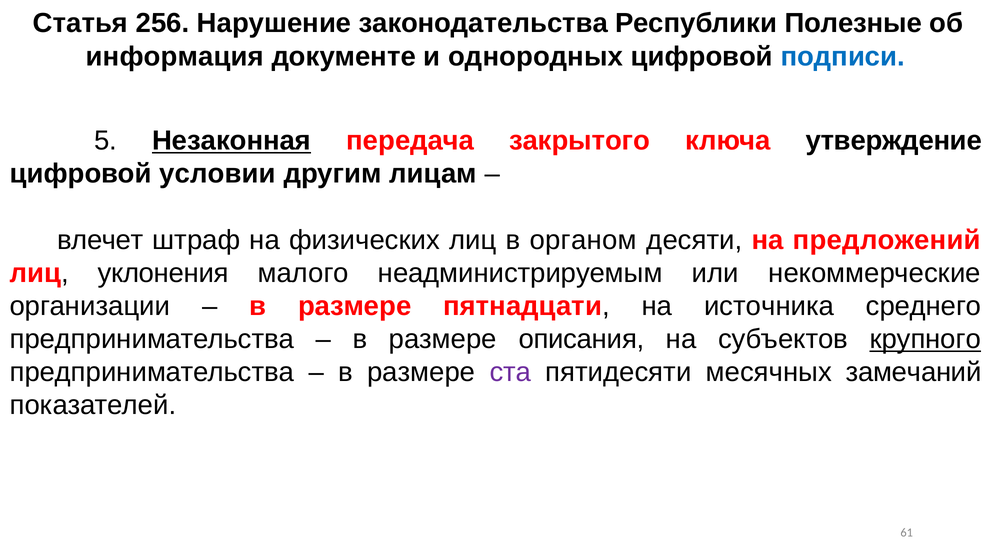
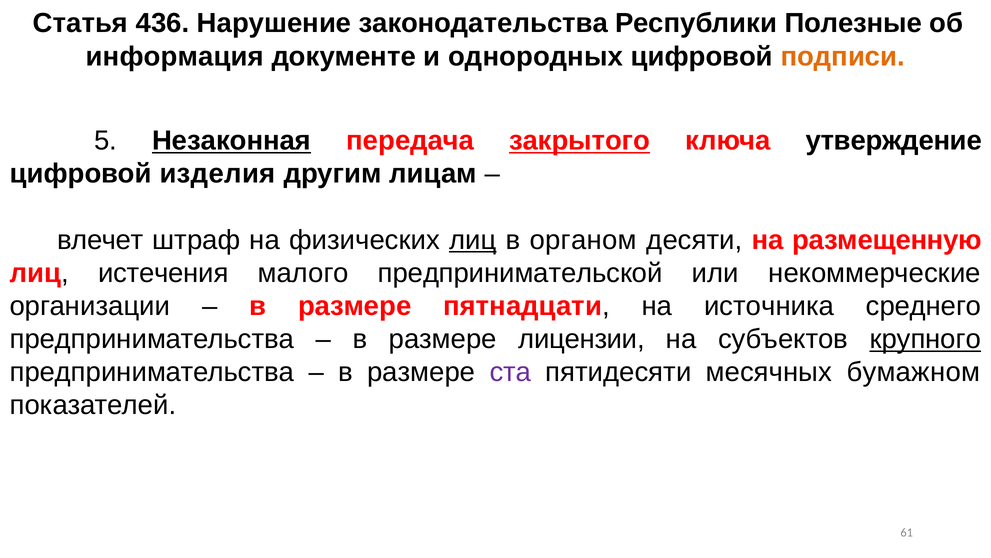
256: 256 -> 436 (162, 23)
подписи colour: blue -> orange (843, 56)
закрытого underline: none -> present (580, 141)
условии: условии -> изделия (218, 174)
лиц underline: none -> present (473, 240)
предложений: предложений -> размещенную (887, 240)
уклонения: уклонения -> истечения (163, 273)
неадминистрируемым: неадминистрируемым -> предпринимательской (520, 273)
описания: описания -> лицензии (581, 339)
замечаний: замечаний -> бумажном (913, 372)
